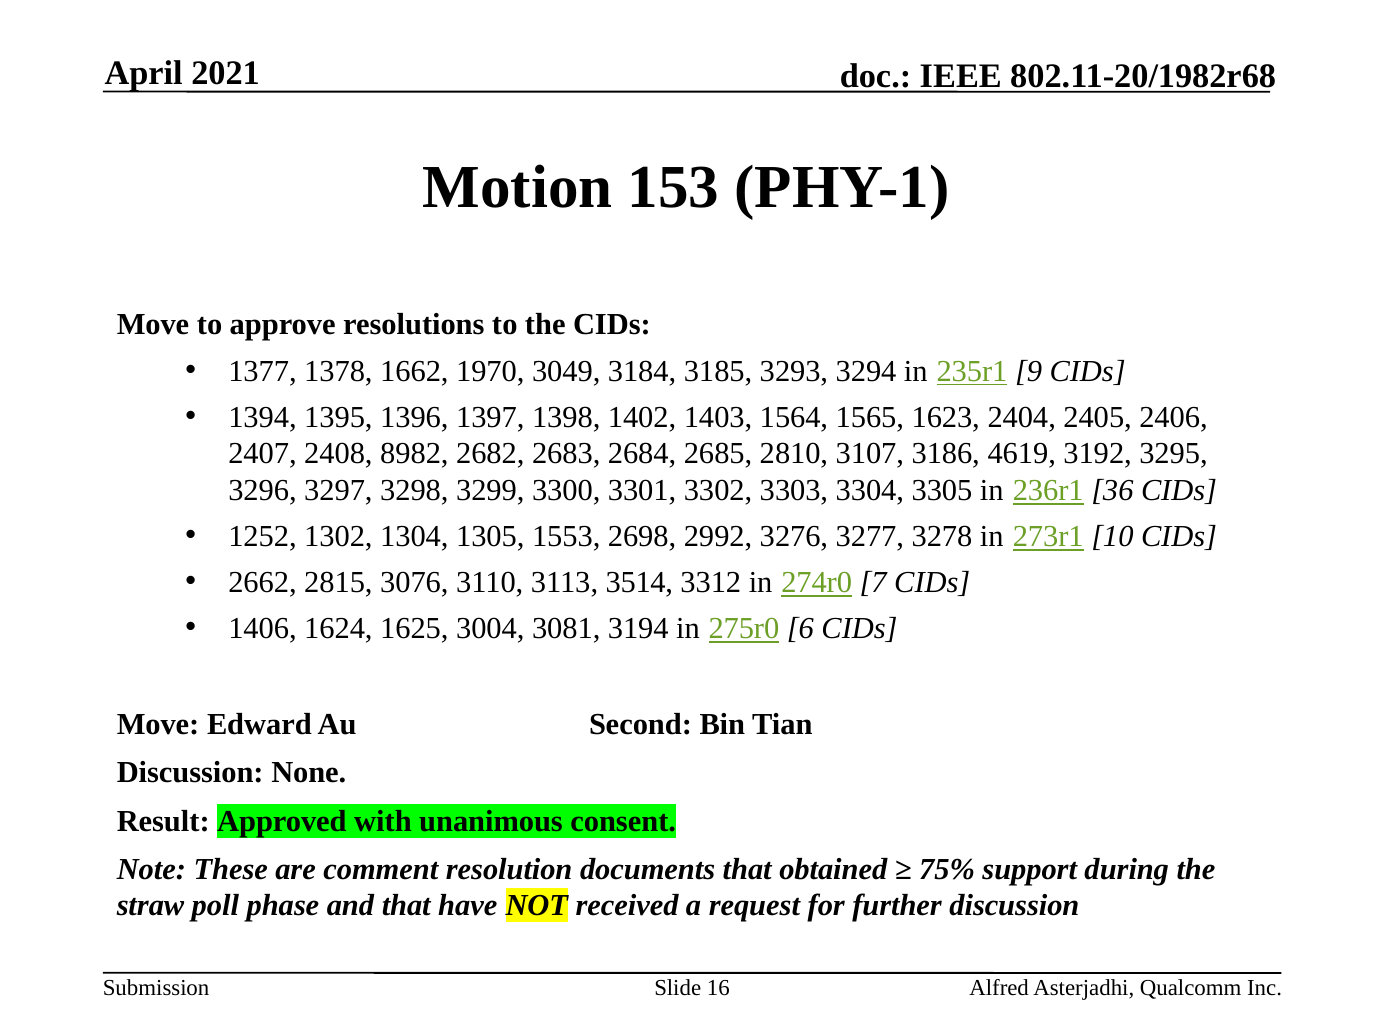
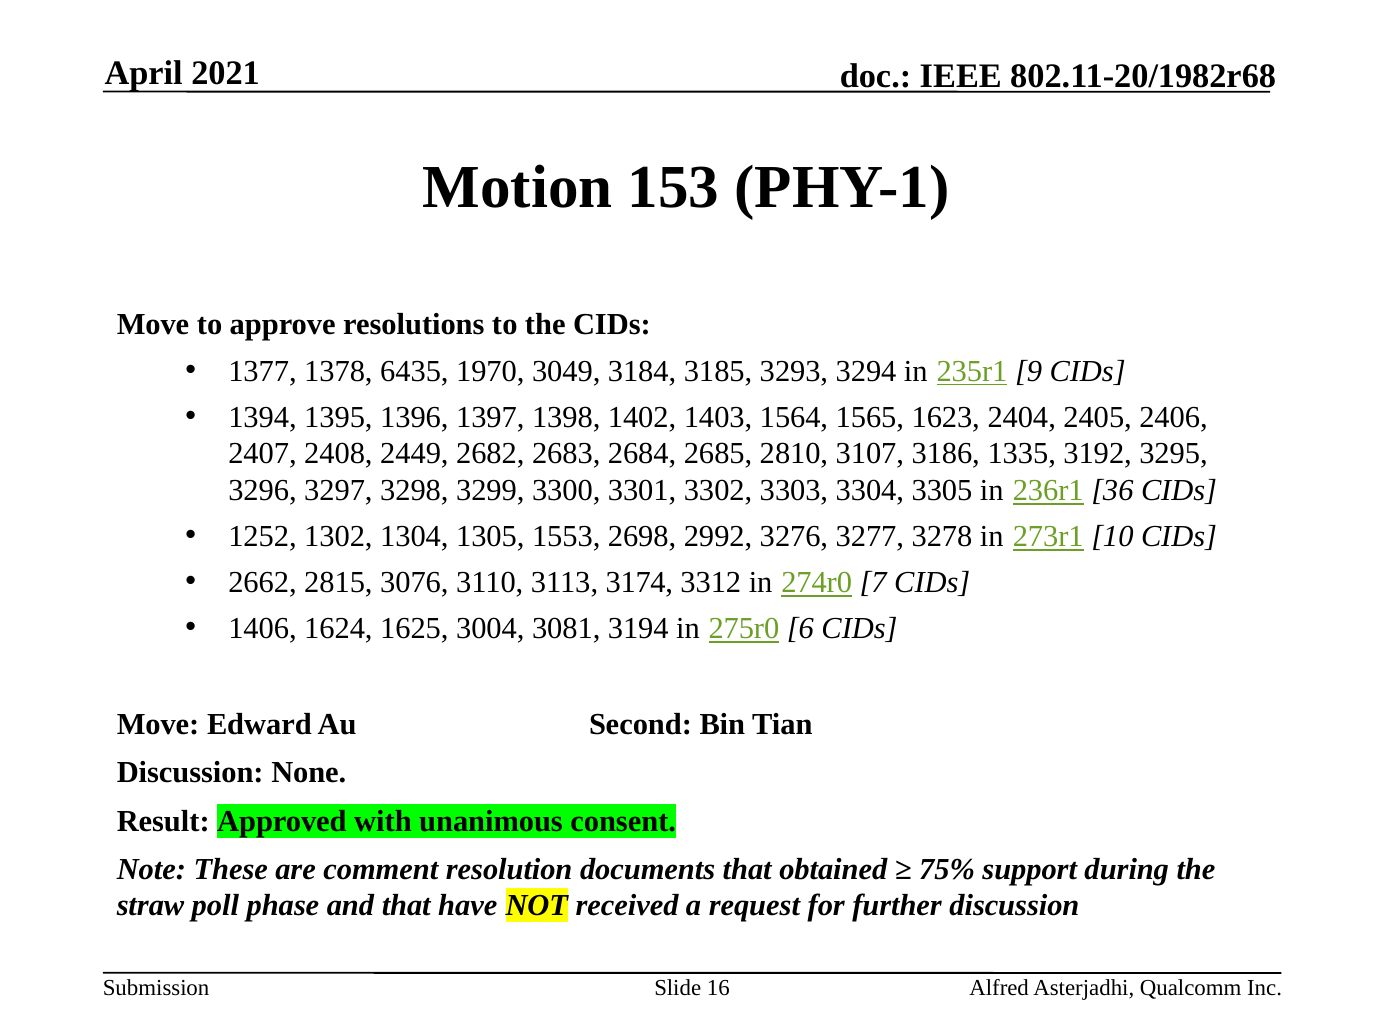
1662: 1662 -> 6435 (414, 371)
8982: 8982 -> 2449 (414, 454)
4619: 4619 -> 1335 (1022, 454)
3514: 3514 -> 3174 (639, 582)
